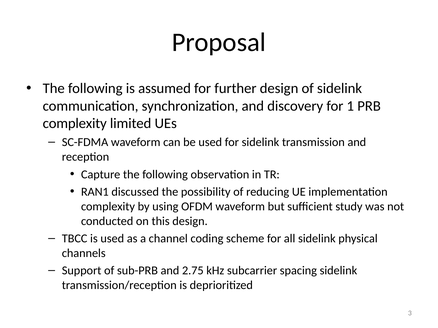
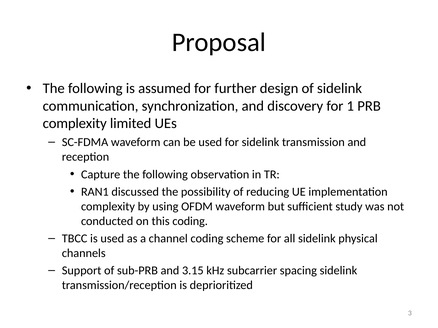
this design: design -> coding (190, 221)
2.75: 2.75 -> 3.15 (193, 271)
